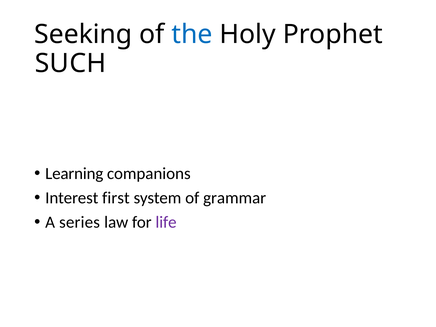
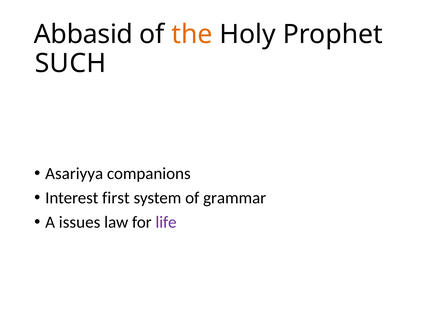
Seeking: Seeking -> Abbasid (83, 34)
the colour: blue -> orange (192, 34)
Learning: Learning -> Asariyya (74, 173)
series: series -> issues (80, 222)
